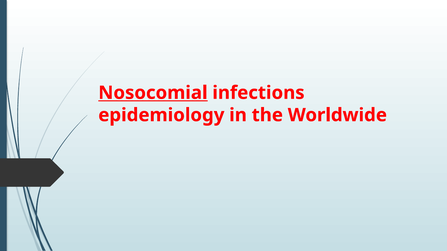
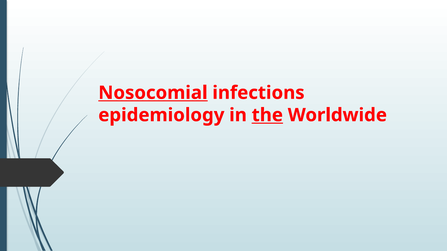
the underline: none -> present (267, 115)
